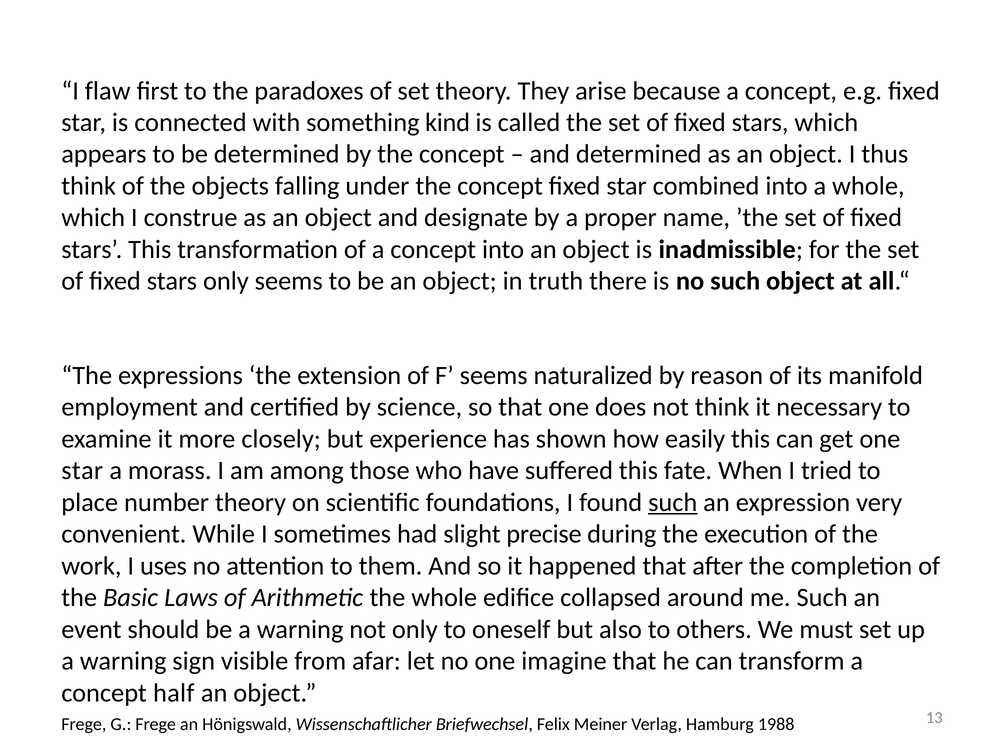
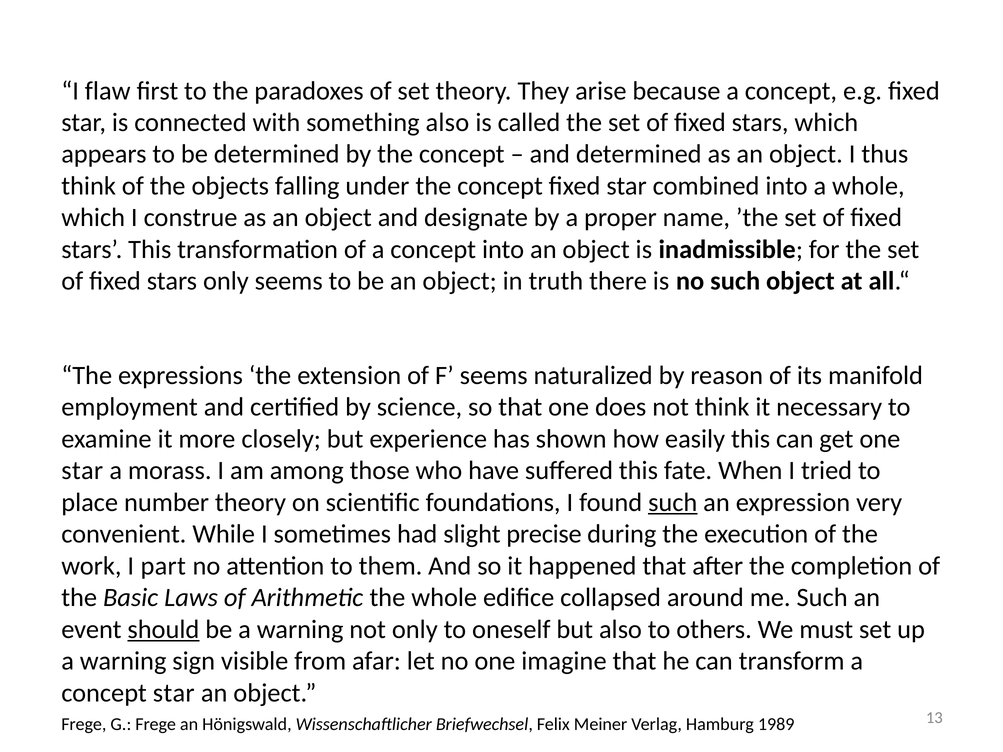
something kind: kind -> also (447, 123)
uses: uses -> part (163, 566)
should underline: none -> present (163, 630)
concept half: half -> star (174, 693)
1988: 1988 -> 1989 (776, 725)
